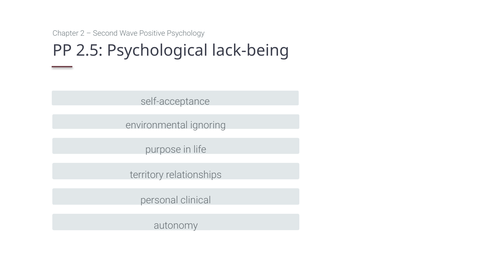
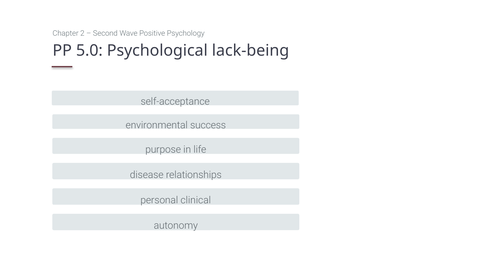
2.5: 2.5 -> 5.0 (89, 50)
ignoring: ignoring -> success (208, 125)
territory: territory -> disease (147, 175)
